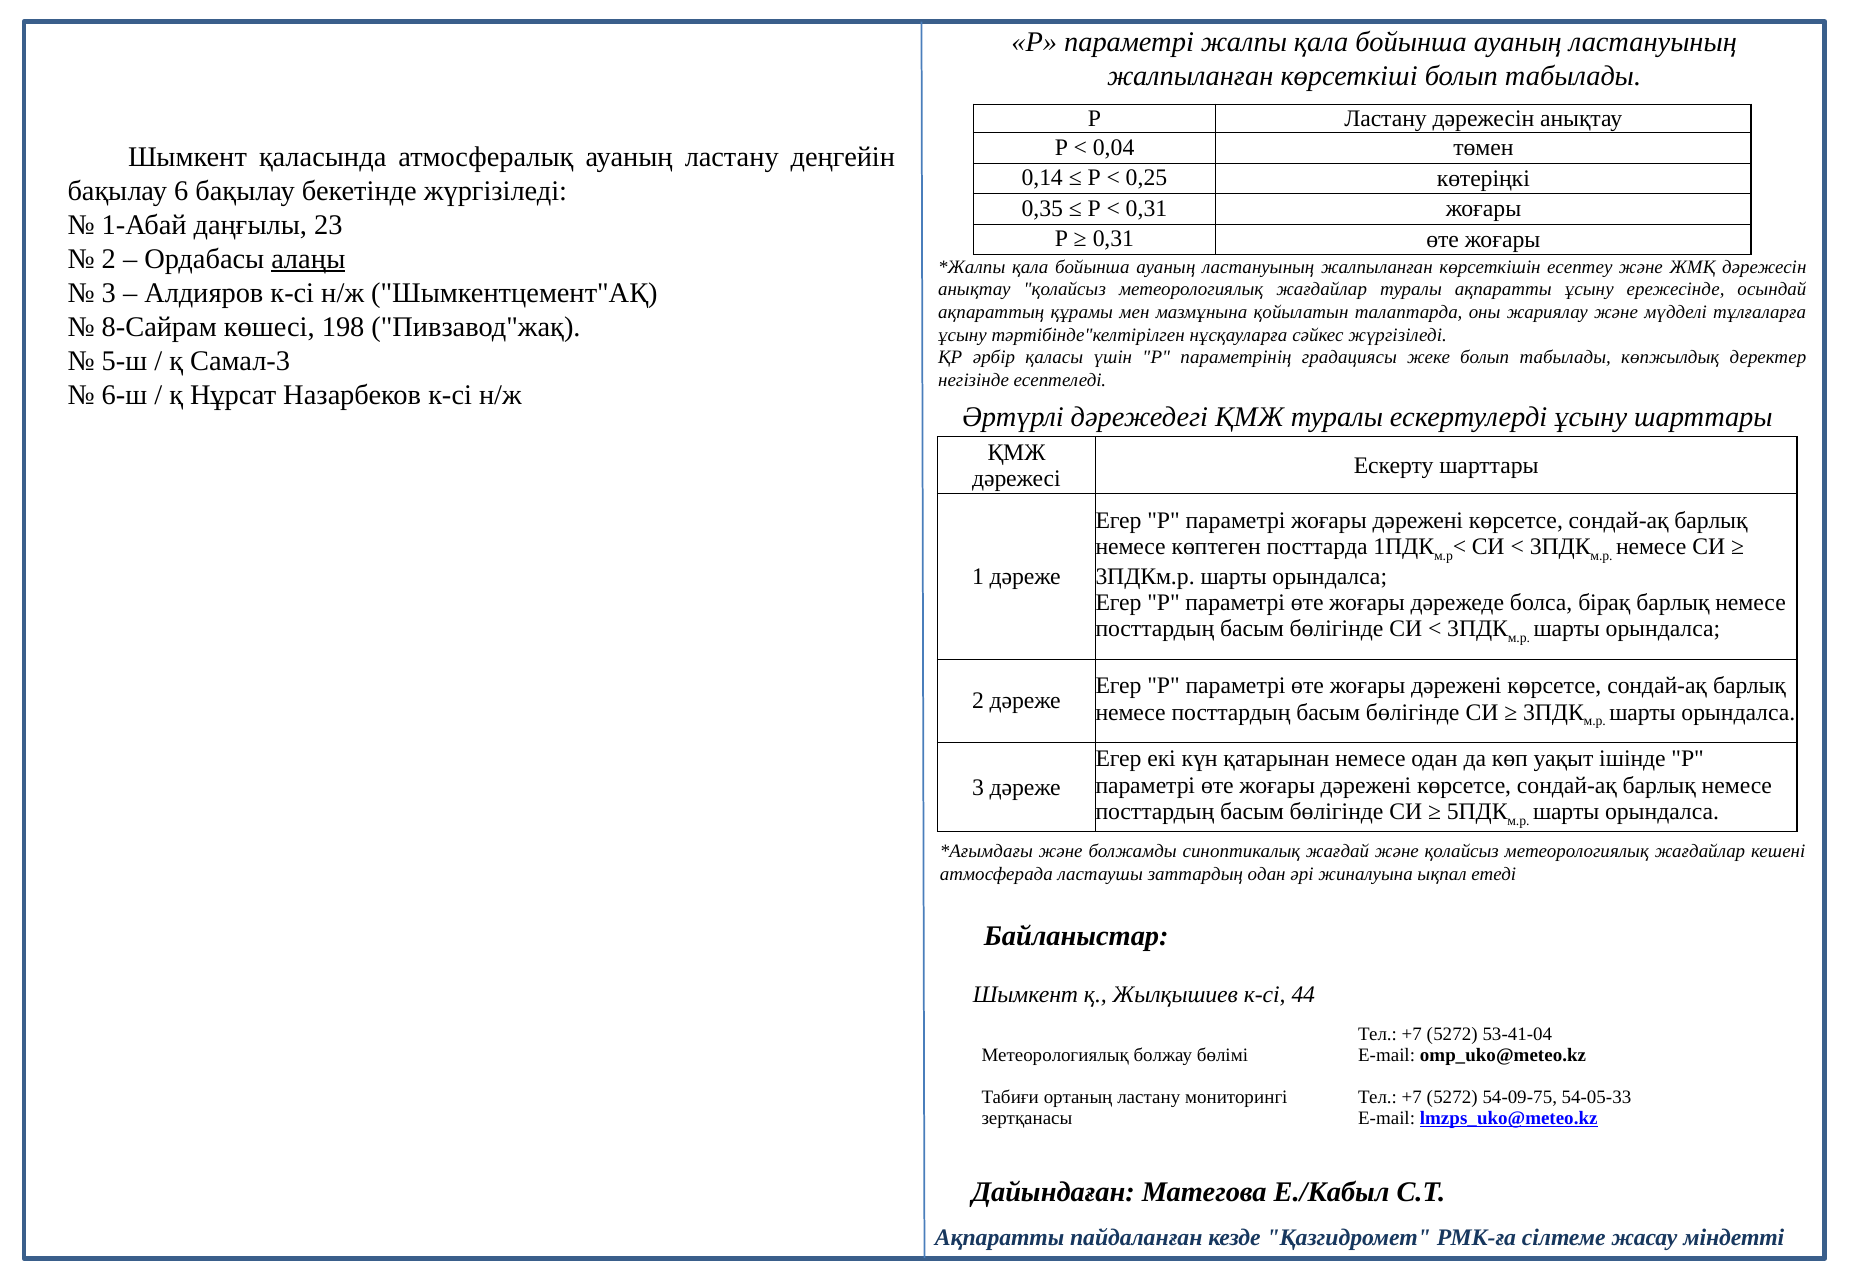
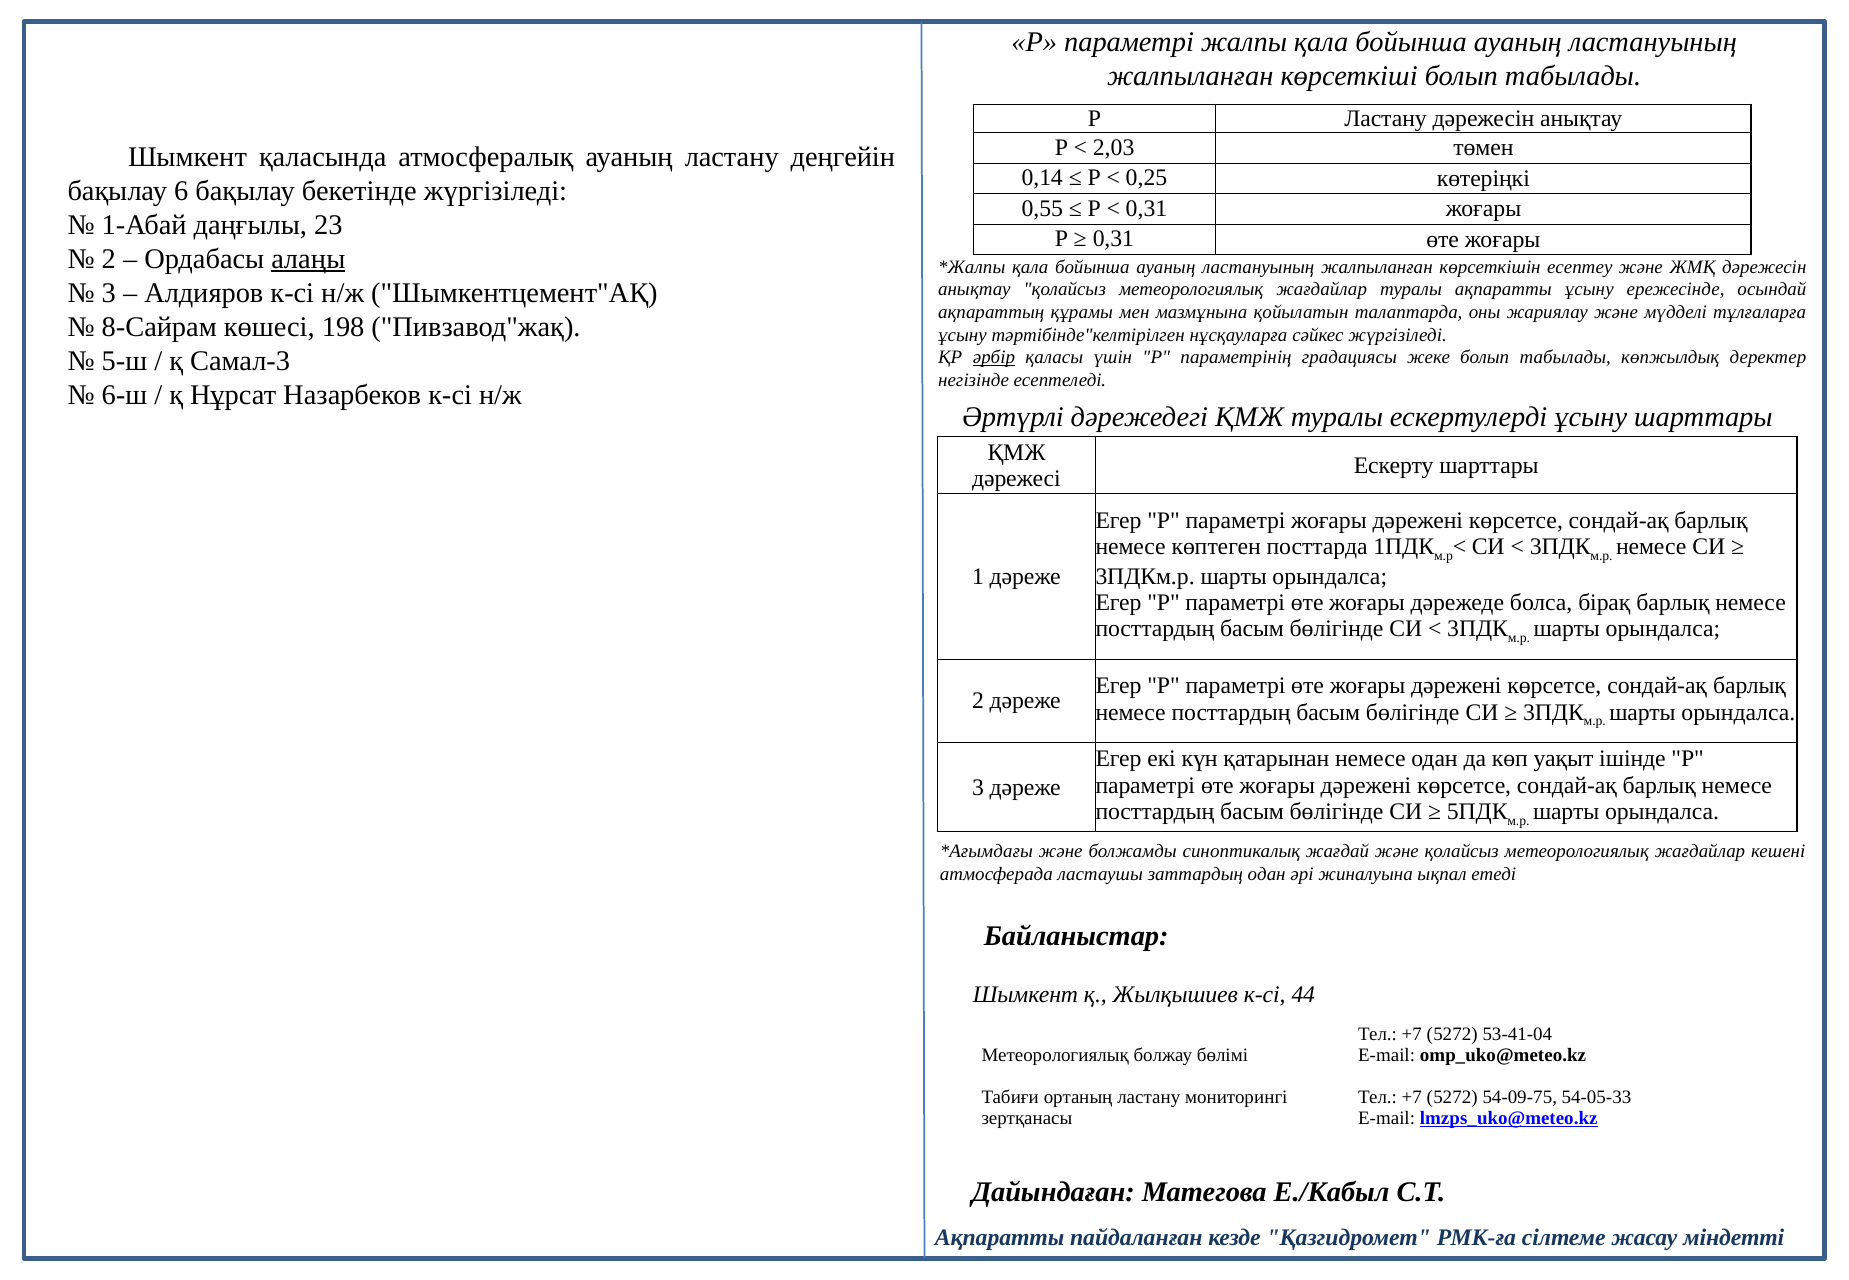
0,04: 0,04 -> 2,03 (1114, 148)
0,35: 0,35 -> 0,55 (1042, 209)
әрбір underline: none -> present (994, 358)
